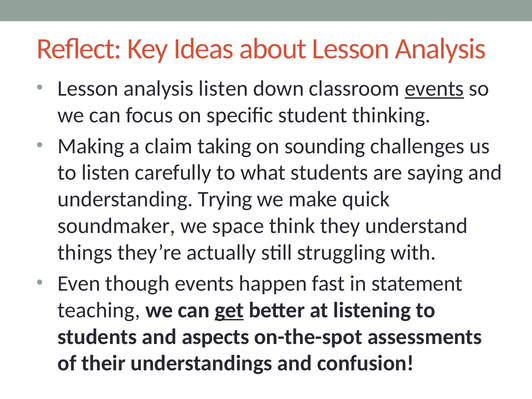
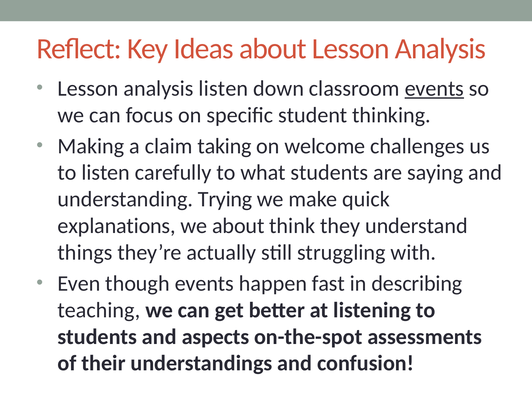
sounding: sounding -> welcome (325, 146)
soundmaker: soundmaker -> explanations (117, 226)
we space: space -> about (238, 226)
statement: statement -> describing (417, 284)
get underline: present -> none (229, 310)
